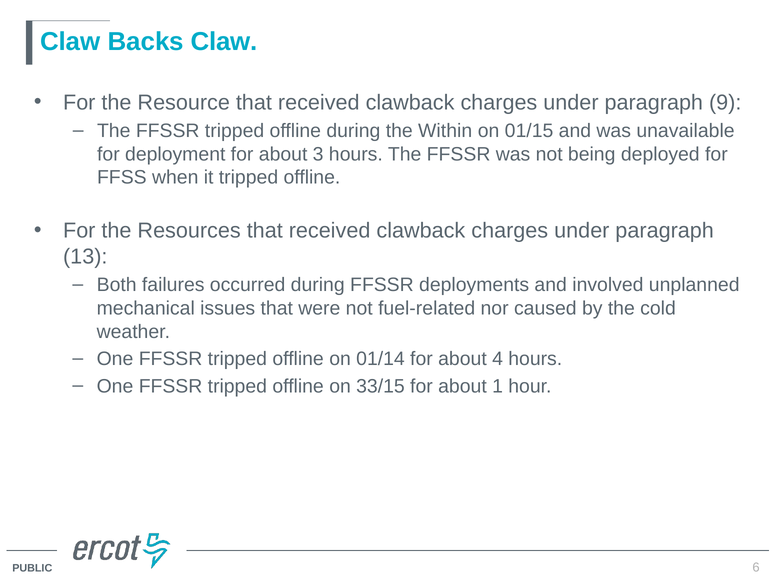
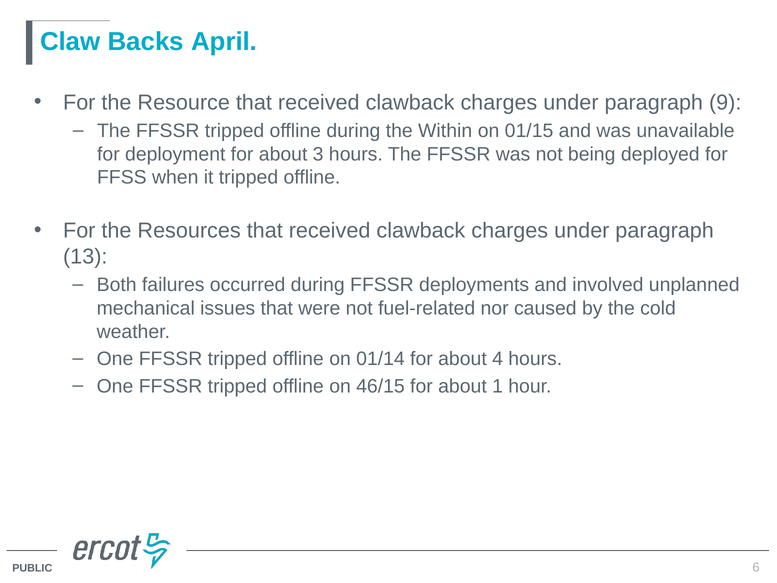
Backs Claw: Claw -> April (224, 42)
33/15: 33/15 -> 46/15 (380, 386)
